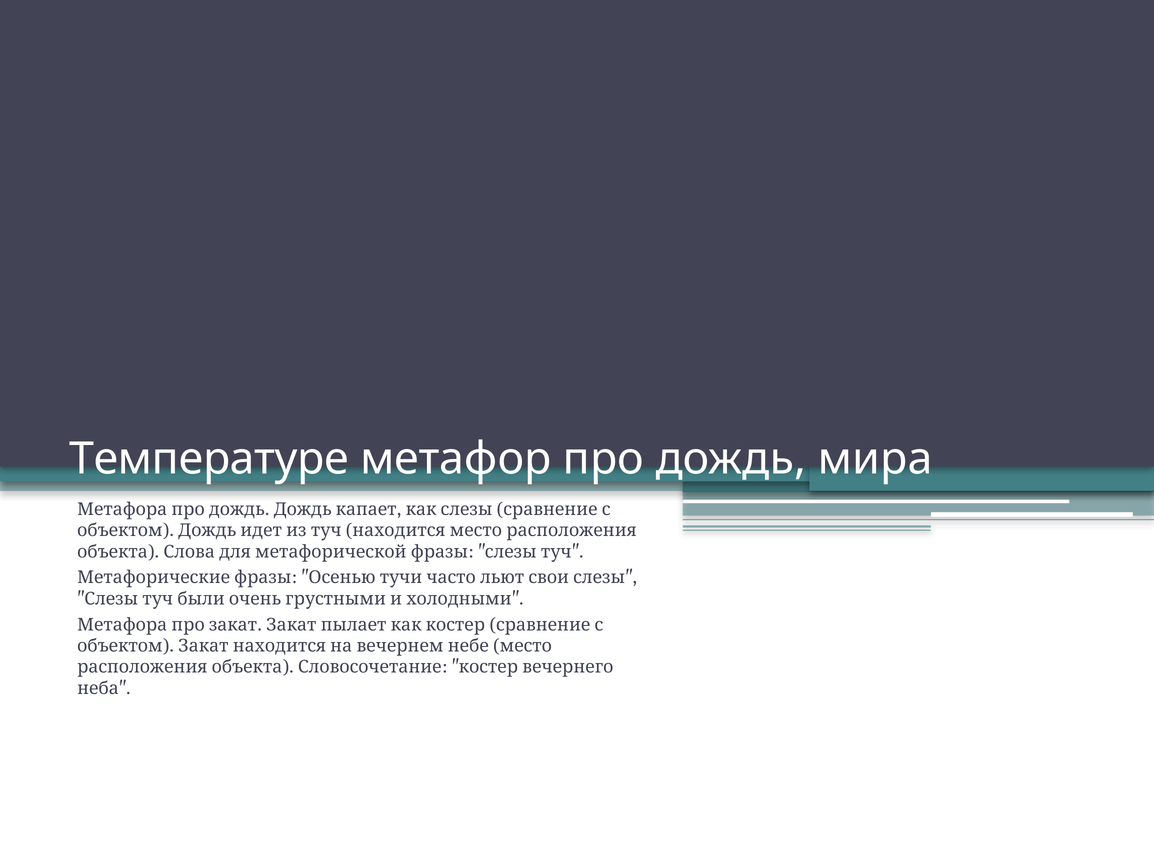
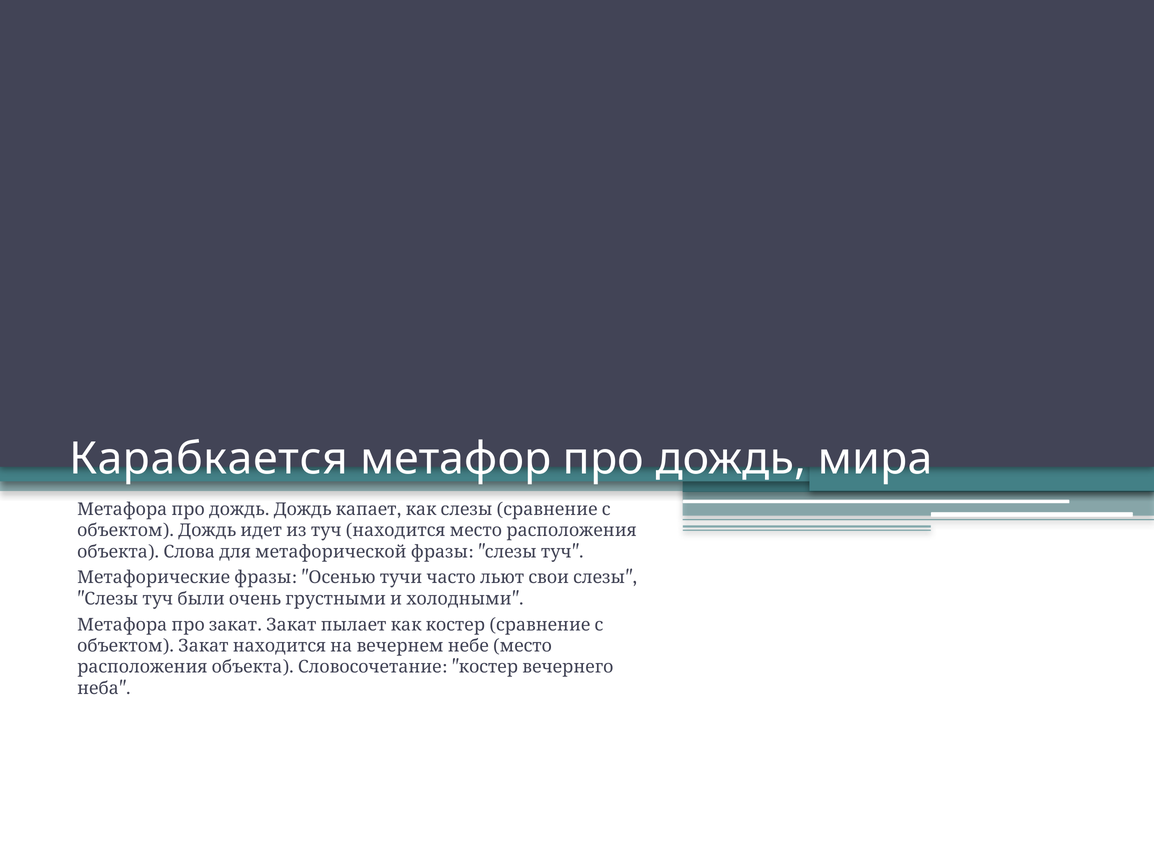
Температуре: Температуре -> Карабкается (209, 459)
